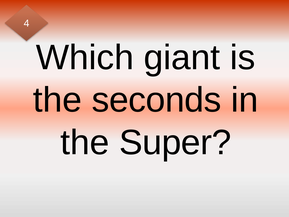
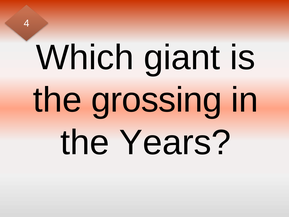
seconds: seconds -> grossing (157, 100)
Super: Super -> Years (175, 142)
